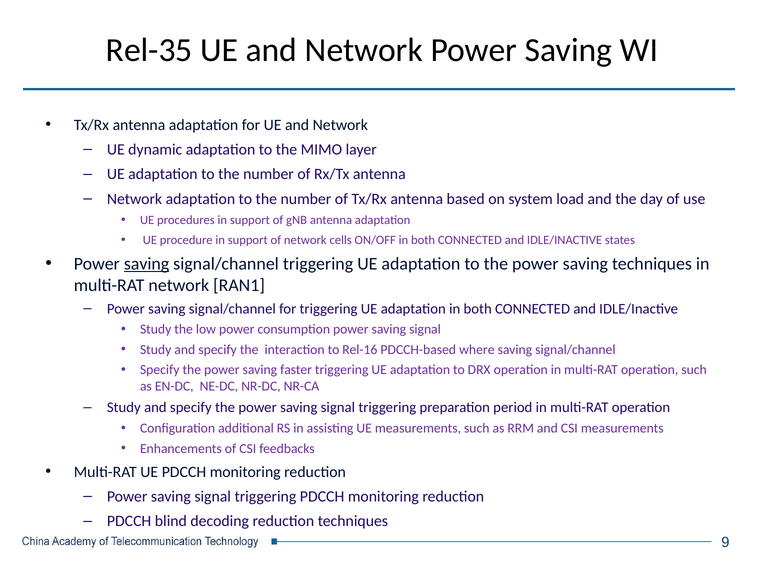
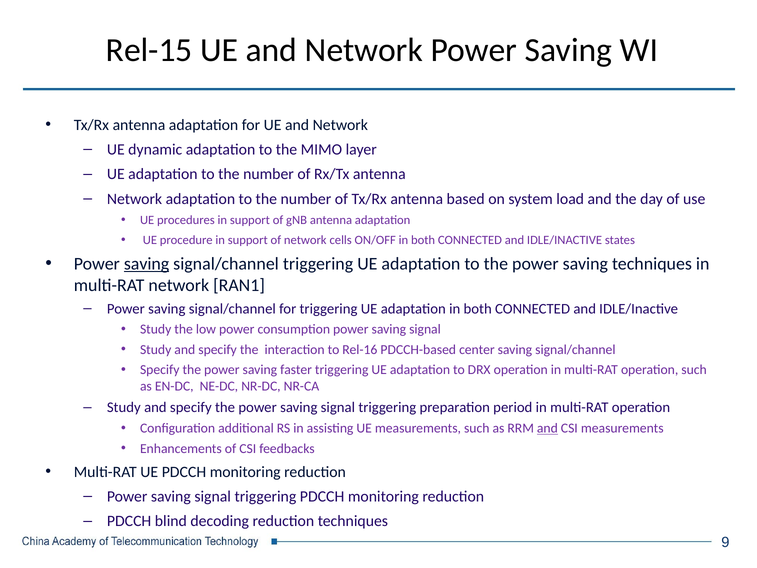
Rel-35: Rel-35 -> Rel-15 (149, 50)
where: where -> center (477, 349)
and underline: none -> present (547, 428)
